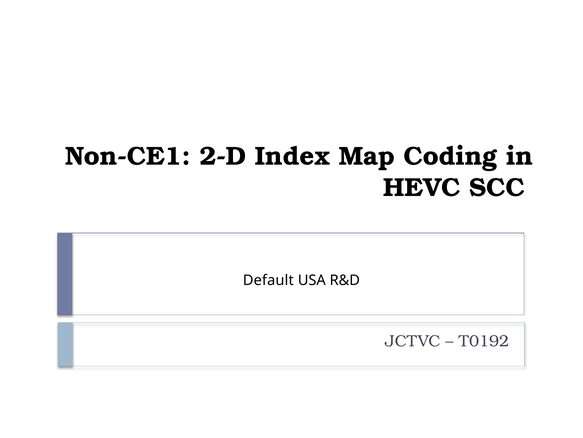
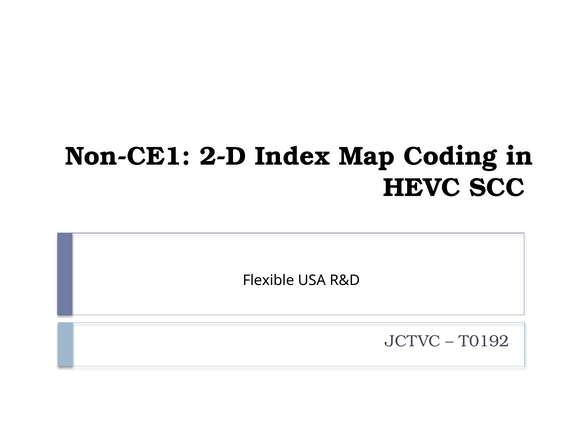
Default: Default -> Flexible (268, 280)
